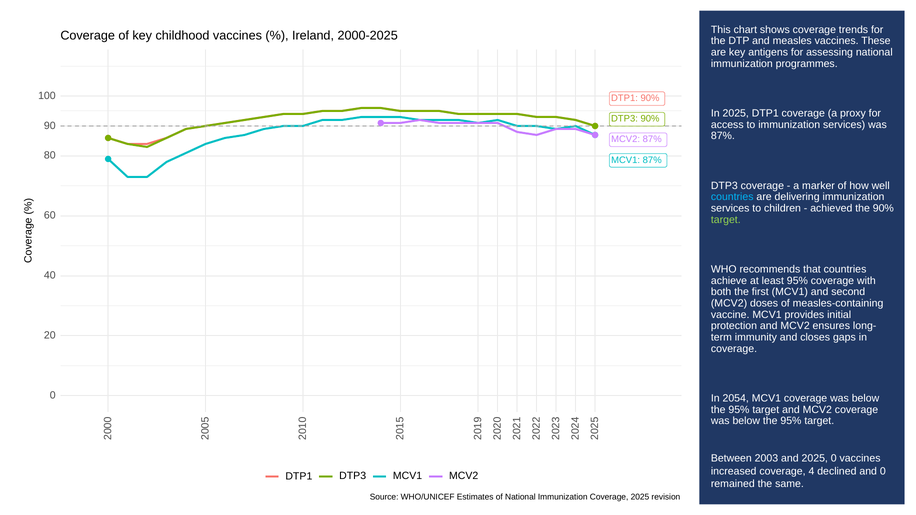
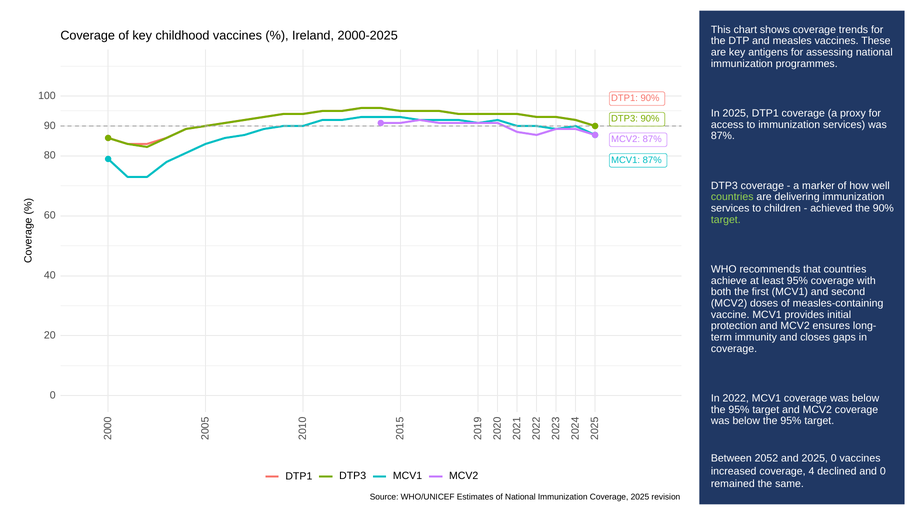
countries colour: light blue -> light green (732, 197)
2054: 2054 -> 2022 (736, 398)
2003: 2003 -> 2052 (766, 459)
